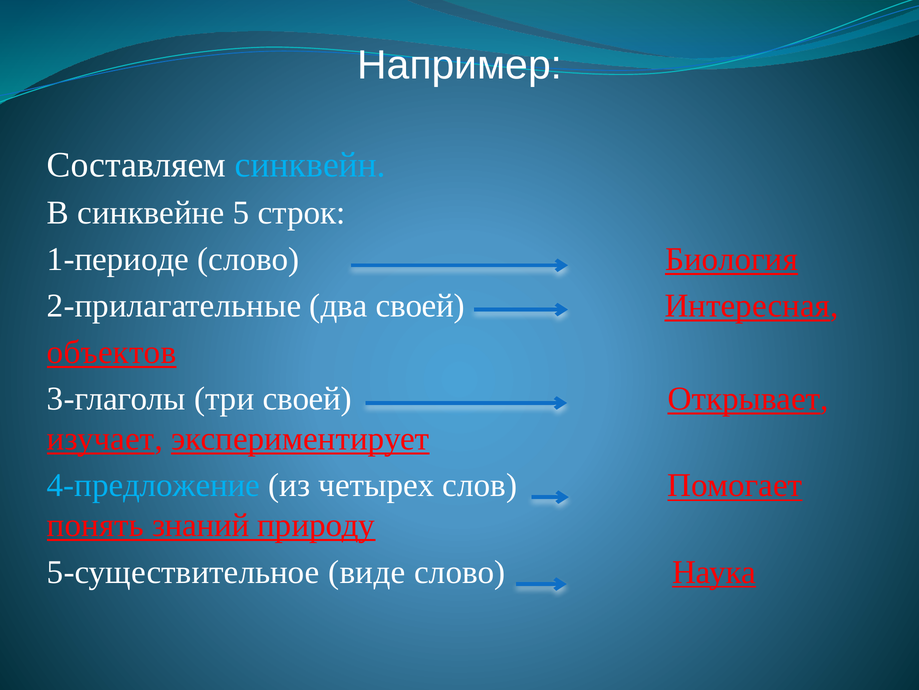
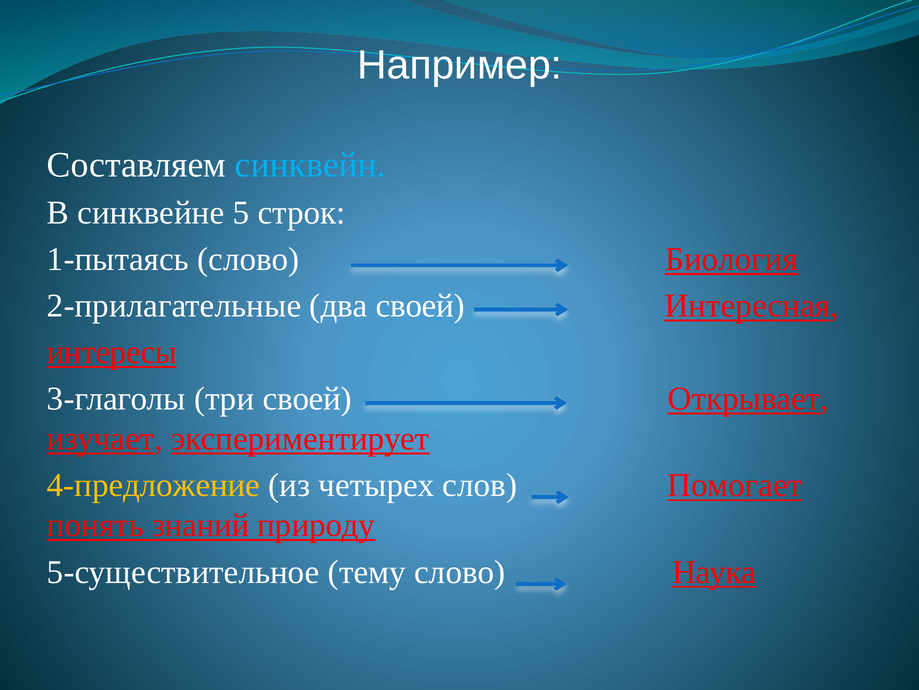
1-периоде: 1-периоде -> 1-пытаясь (118, 259)
объектов: объектов -> интересы (112, 352)
4-предложение colour: light blue -> yellow (154, 485)
виде: виде -> тему (367, 571)
